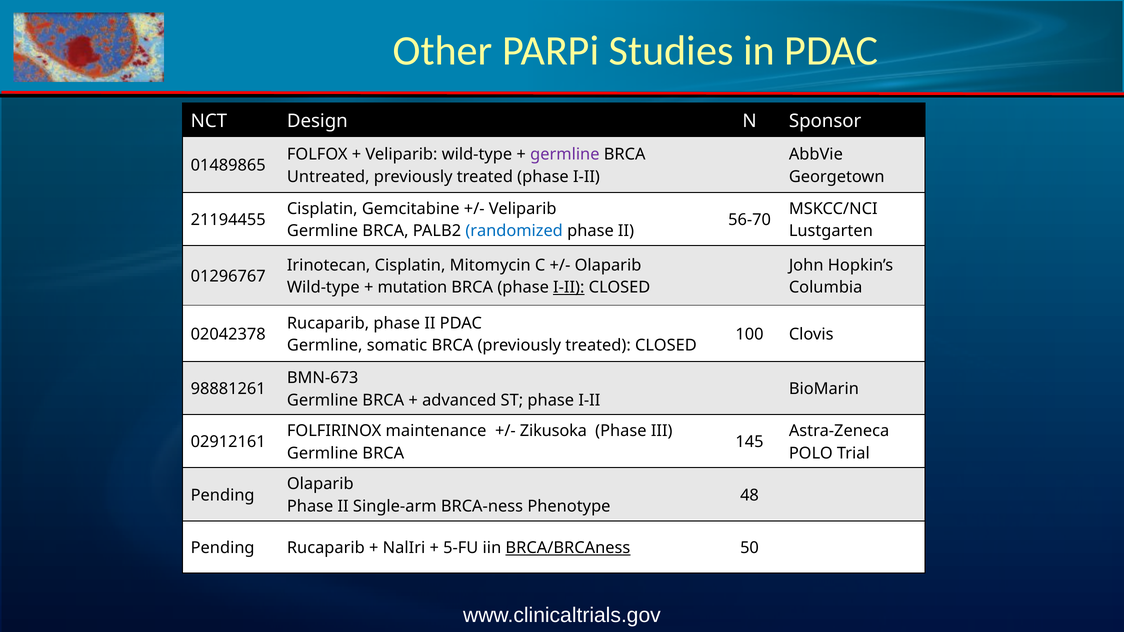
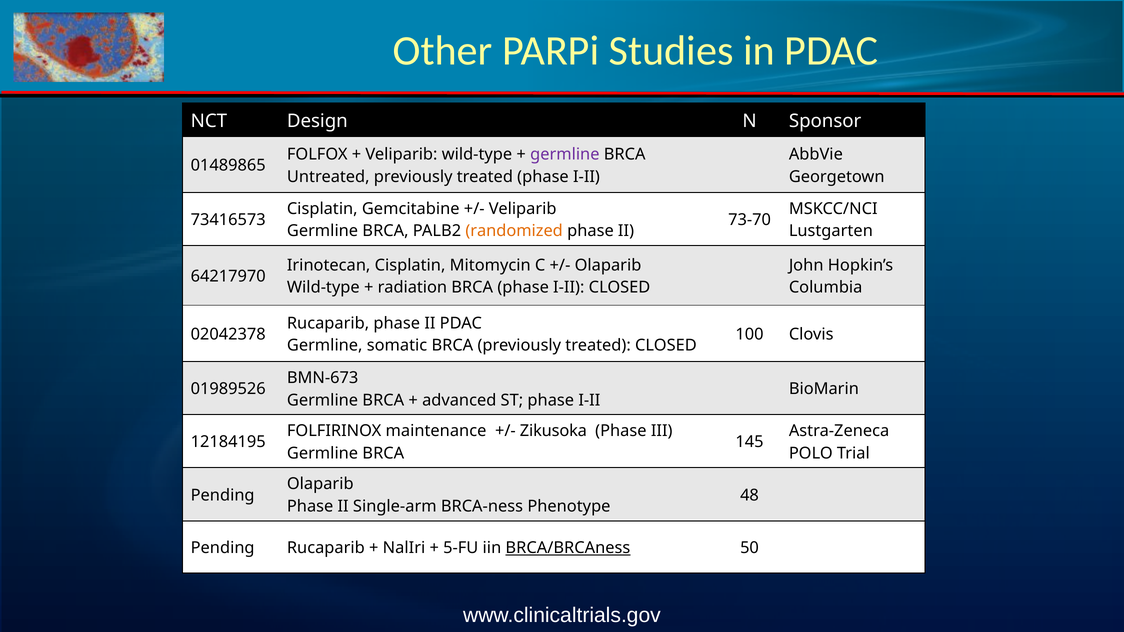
21194455: 21194455 -> 73416573 (228, 220)
56-70: 56-70 -> 73-70 (750, 220)
randomized colour: blue -> orange (514, 231)
01296767: 01296767 -> 64217970 (228, 276)
mutation: mutation -> radiation (412, 288)
I-II underline: present -> none (569, 288)
98881261: 98881261 -> 01989526 (228, 389)
02912161: 02912161 -> 12184195 (228, 442)
